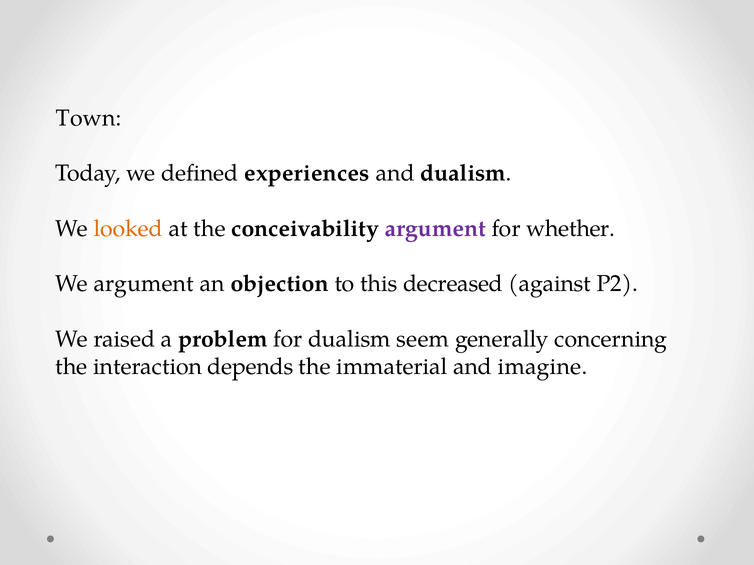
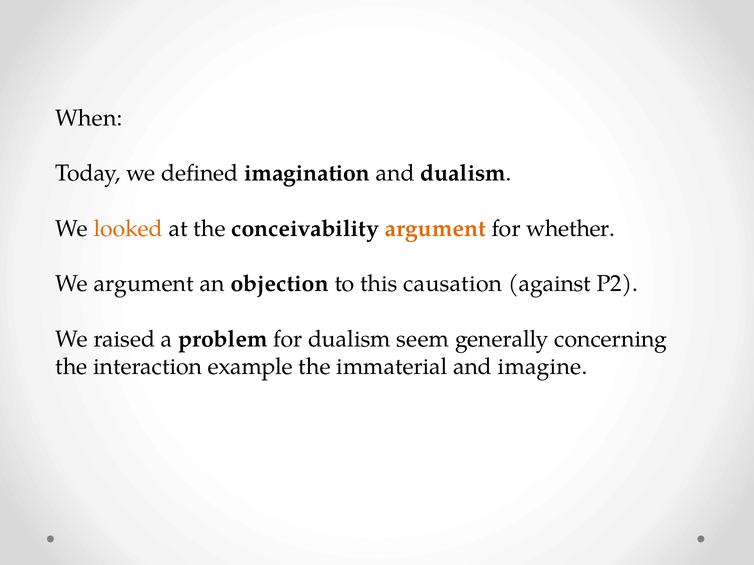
Town: Town -> When (89, 118)
experiences: experiences -> imagination (307, 174)
argument colour: purple -> orange (435, 229)
decreased: decreased -> causation (453, 284)
depends: depends -> example (250, 367)
